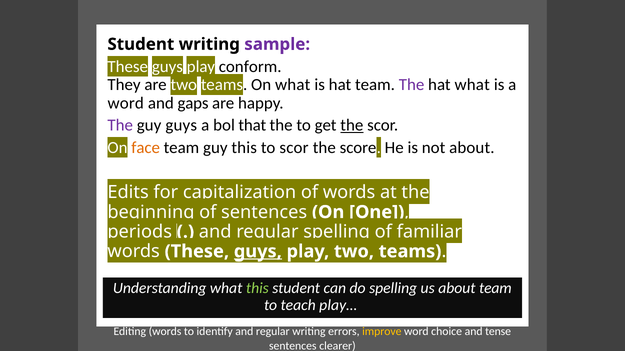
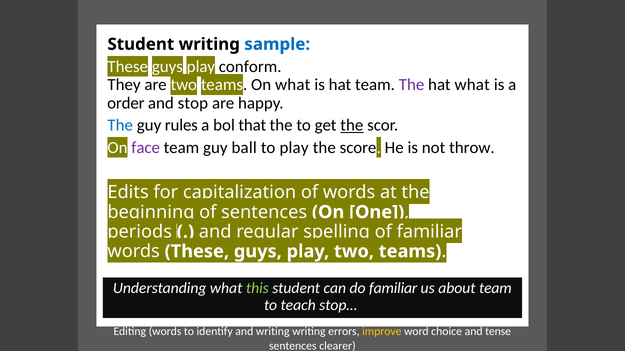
sample colour: purple -> blue (277, 44)
word: word -> order (126, 103)
gaps: gaps -> stop (193, 103)
The colour: purple -> blue (120, 125)
guy guys: guys -> rules (181, 125)
face colour: orange -> purple (146, 148)
guy this: this -> ball (244, 148)
to scor: scor -> play (294, 148)
not about: about -> throw (472, 148)
guys underline: present -> none (258, 252)
do spelling: spelling -> familiar (393, 289)
play…: play… -> stop… (338, 306)
identify and regular: regular -> writing (273, 332)
